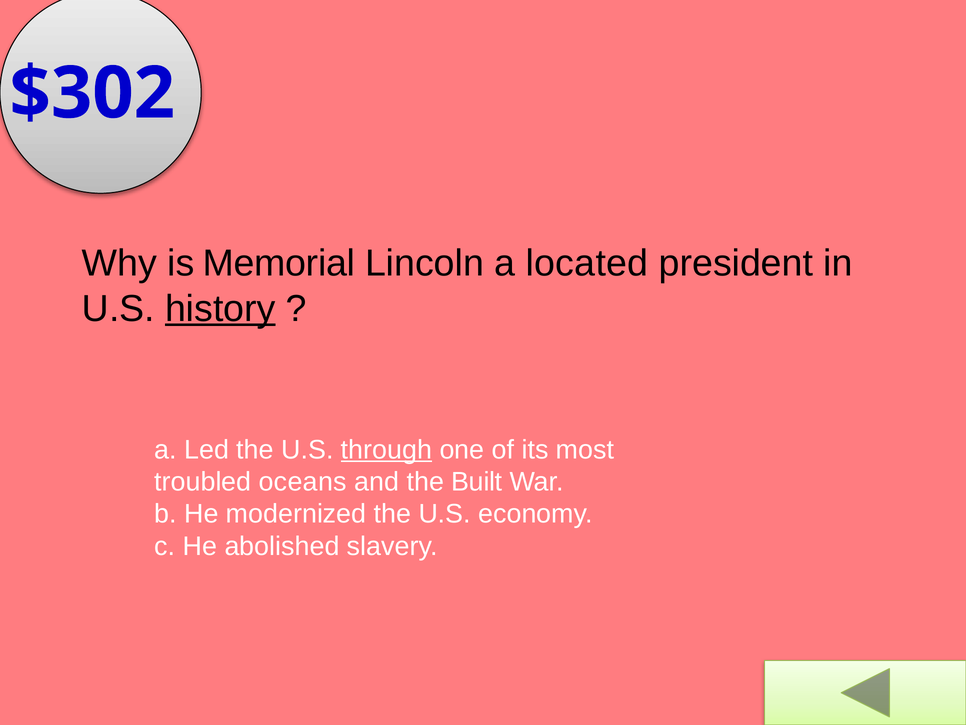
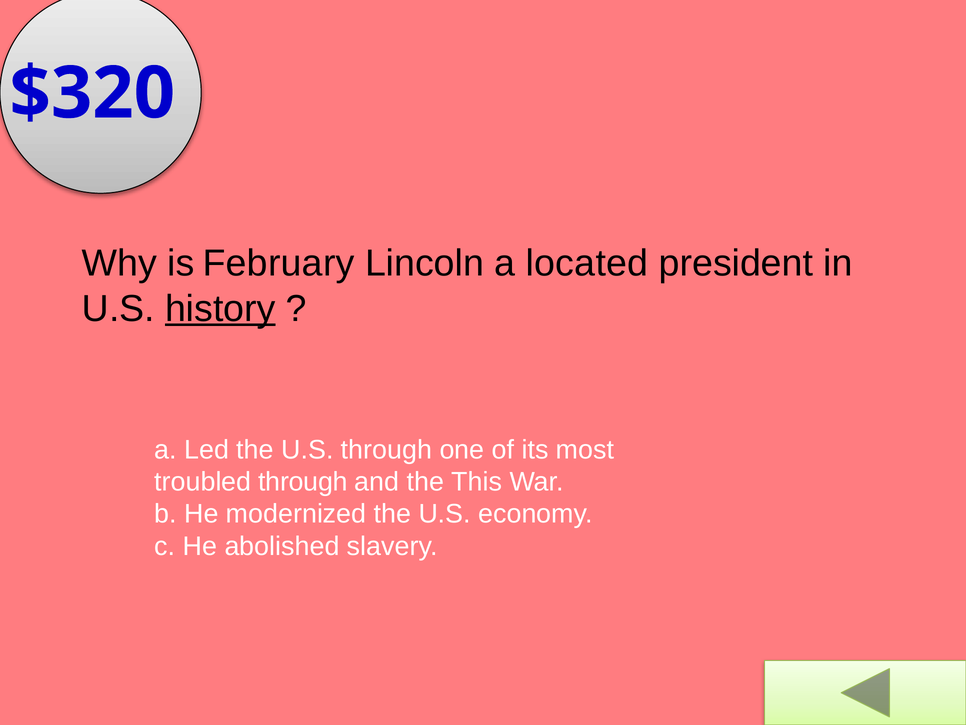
$302: $302 -> $320 (92, 93)
Memorial: Memorial -> February (279, 263)
through underline: present -> none (386, 449)
troubled oceans: oceans -> through (303, 482)
Built: Built -> This (477, 482)
